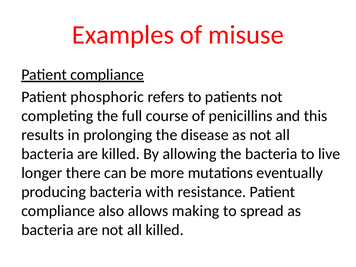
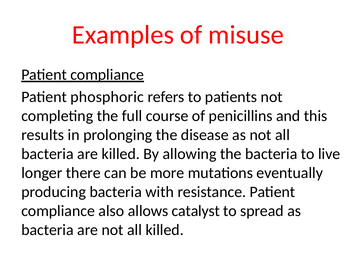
making: making -> catalyst (196, 211)
